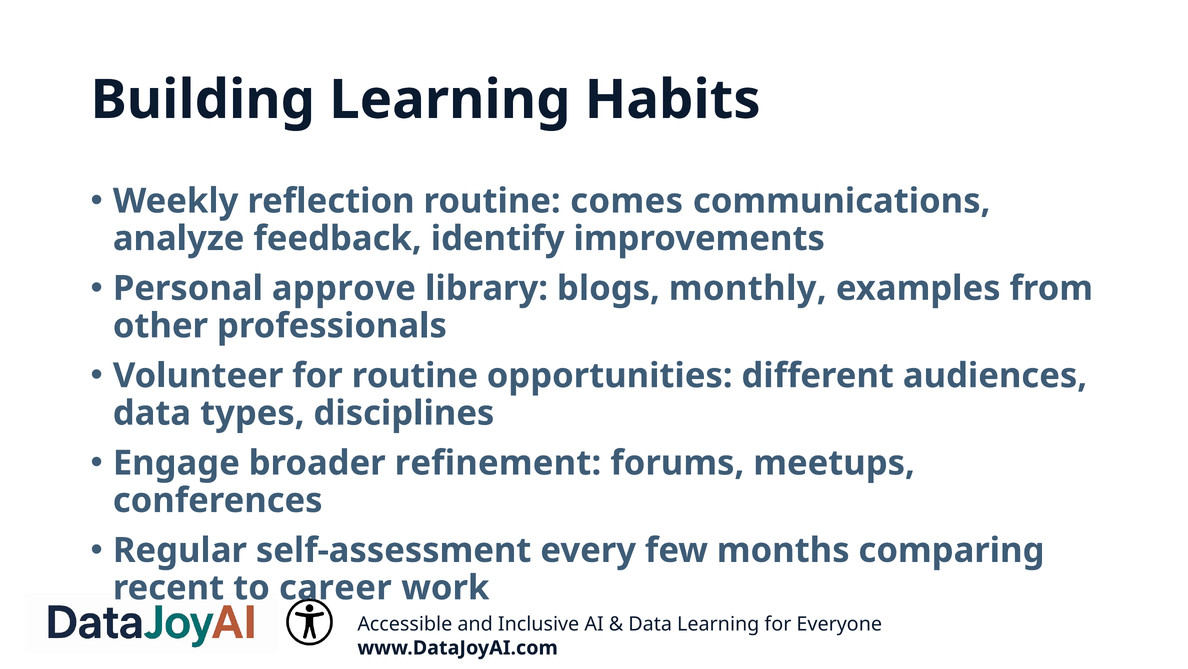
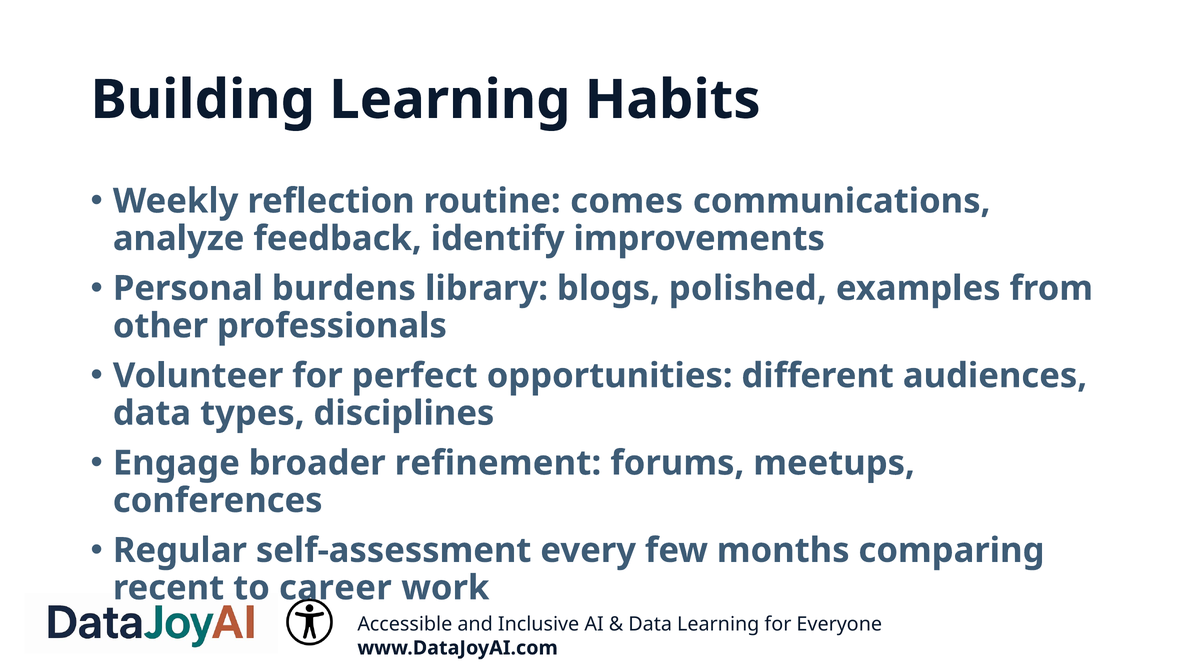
approve: approve -> burdens (344, 288)
monthly: monthly -> polished (748, 288)
for routine: routine -> perfect (415, 375)
